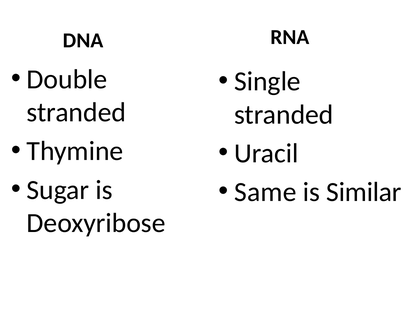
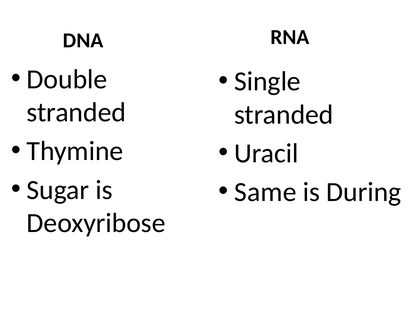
Similar: Similar -> During (364, 192)
